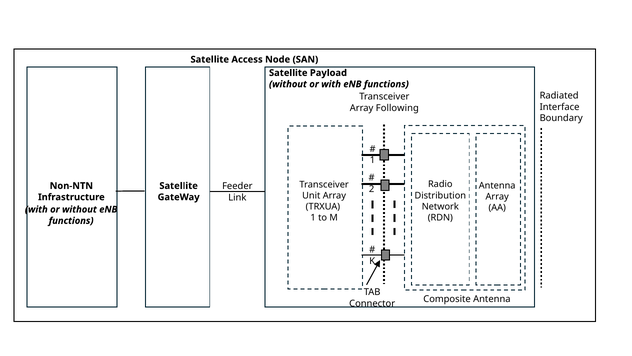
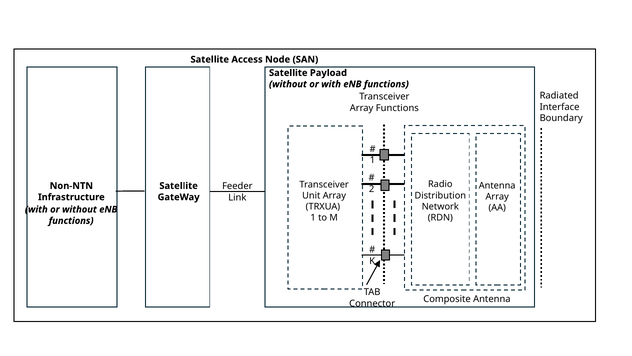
Array Following: Following -> Functions (397, 108)
